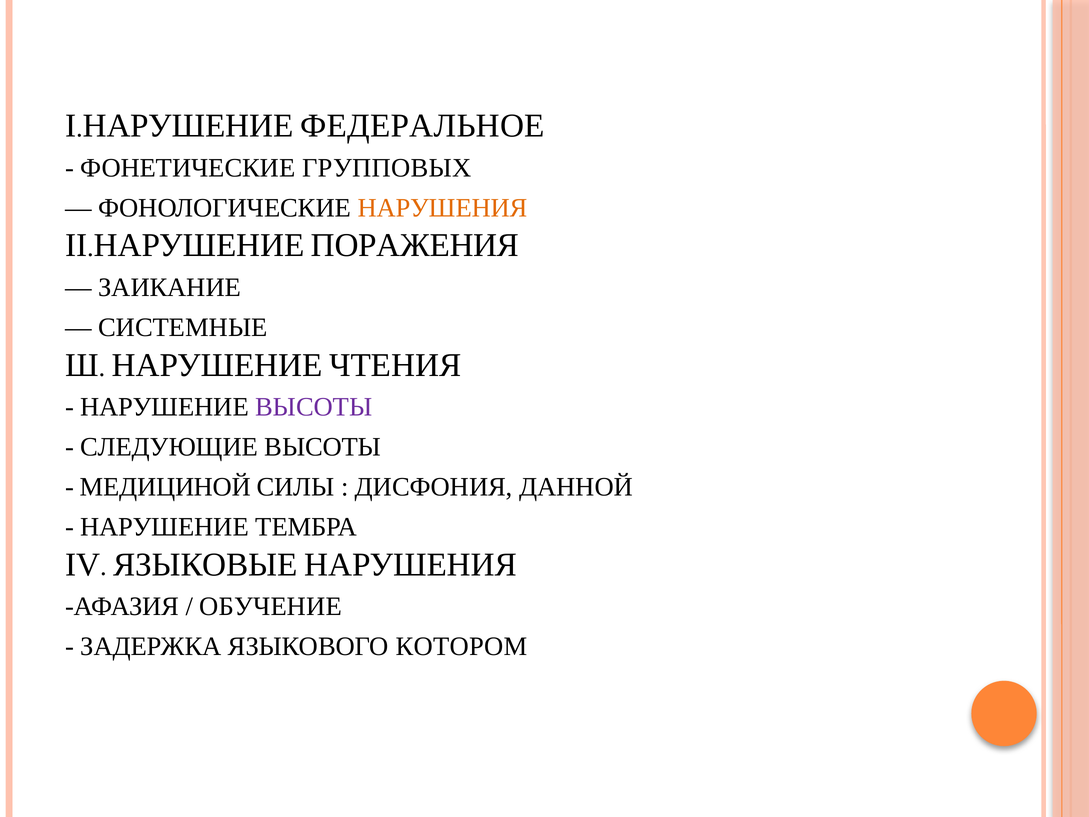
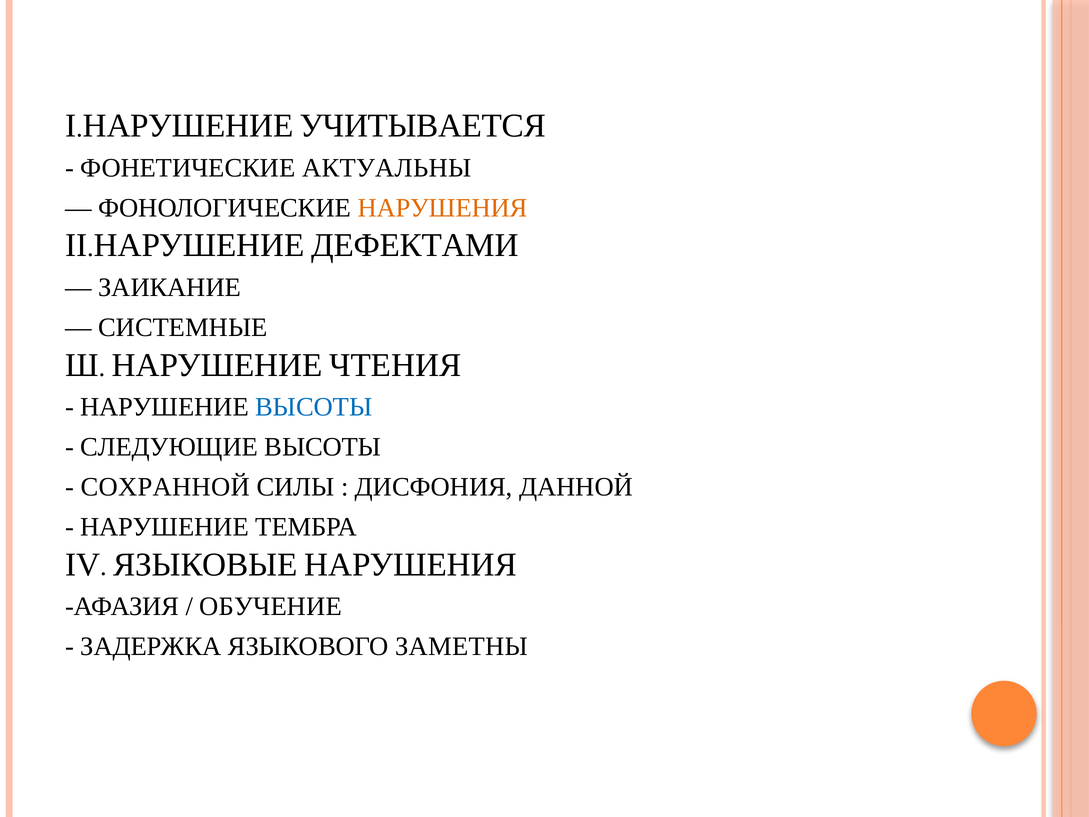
ФЕДЕРАЛЬНОЕ: ФЕДЕРАЛЬНОЕ -> УЧИТЫВАЕТСЯ (423, 126)
ГРУППОВЫХ: ГРУППОВЫХ -> АКТУАЛЬНЫ (387, 168)
ПОРАЖЕНИЯ: ПОРАЖЕНИЯ -> ДЕФЕКТАМИ (415, 245)
ВЫСОТЫ colour: purple -> blue (314, 407)
МЕДИЦИНОЙ: МЕДИЦИНОЙ -> СОХРАННОЙ (165, 487)
КОТОРОМ: КОТОРОМ -> ЗАМЕТНЫ (462, 646)
